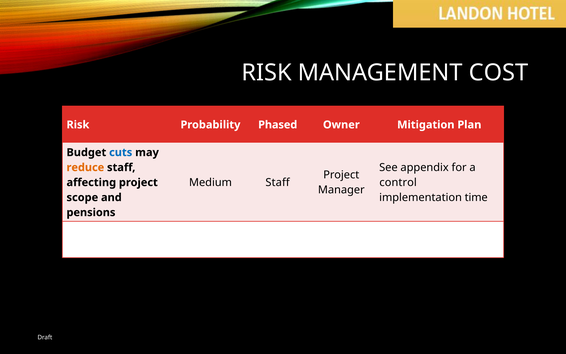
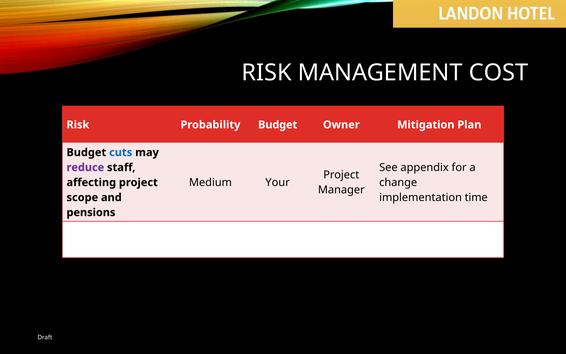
Probability Phased: Phased -> Budget (278, 125)
reduce colour: orange -> purple (85, 167)
Medium Staff: Staff -> Your (278, 182)
control: control -> change (398, 182)
